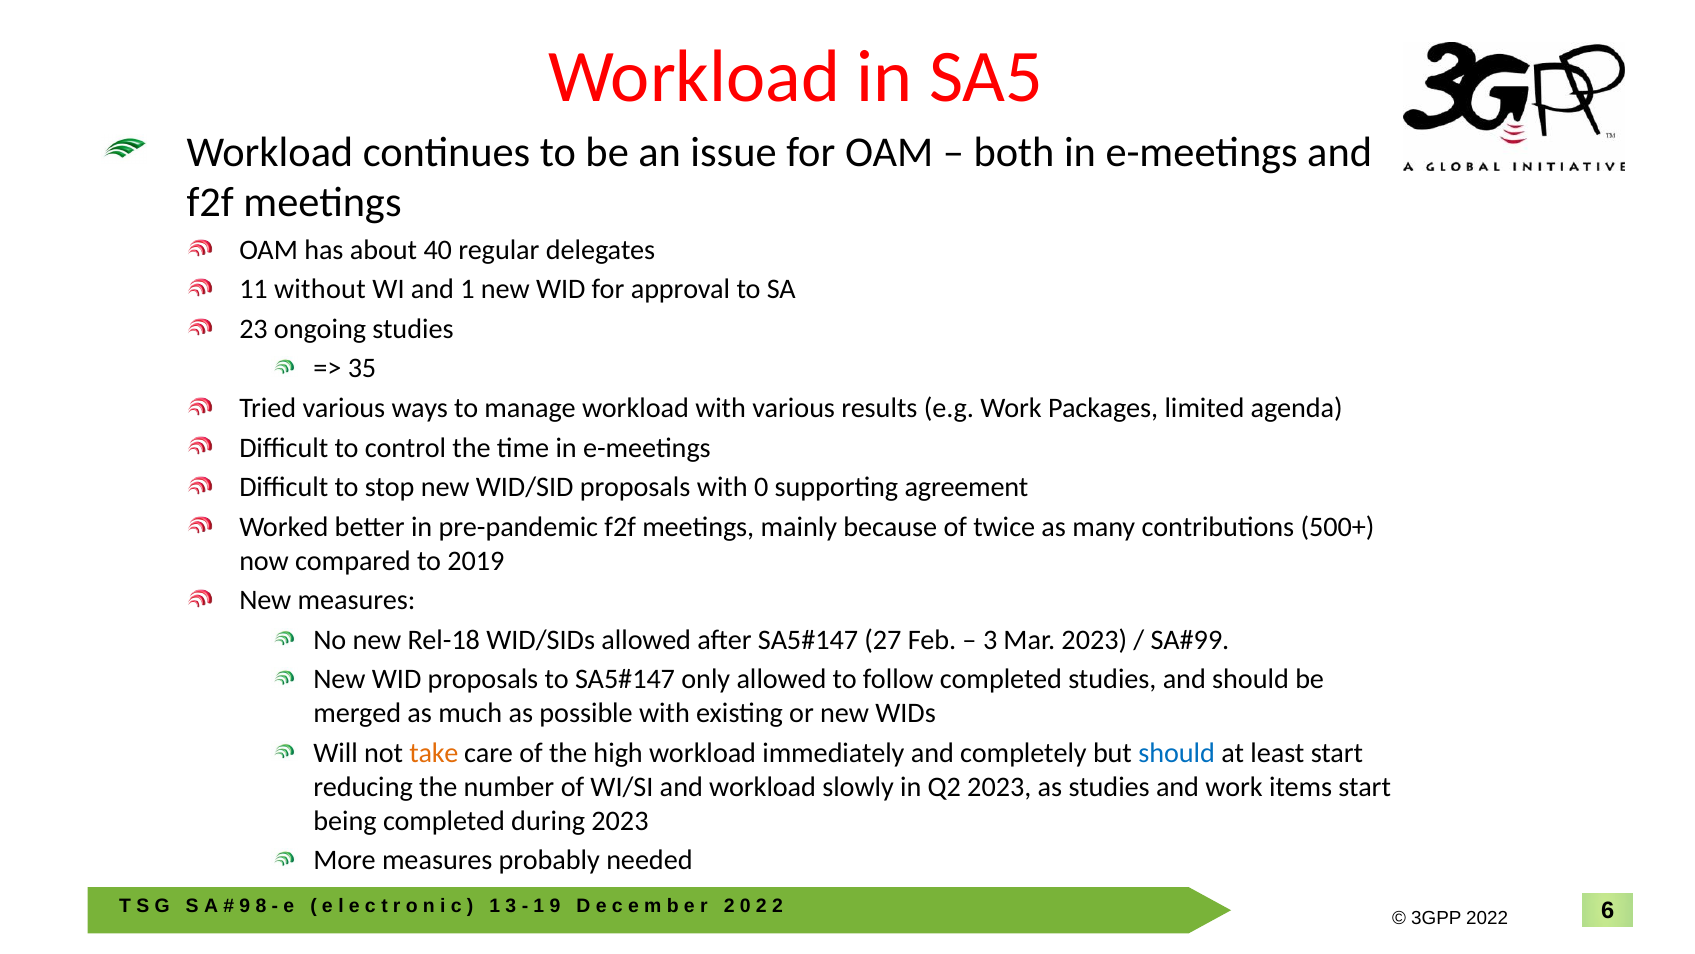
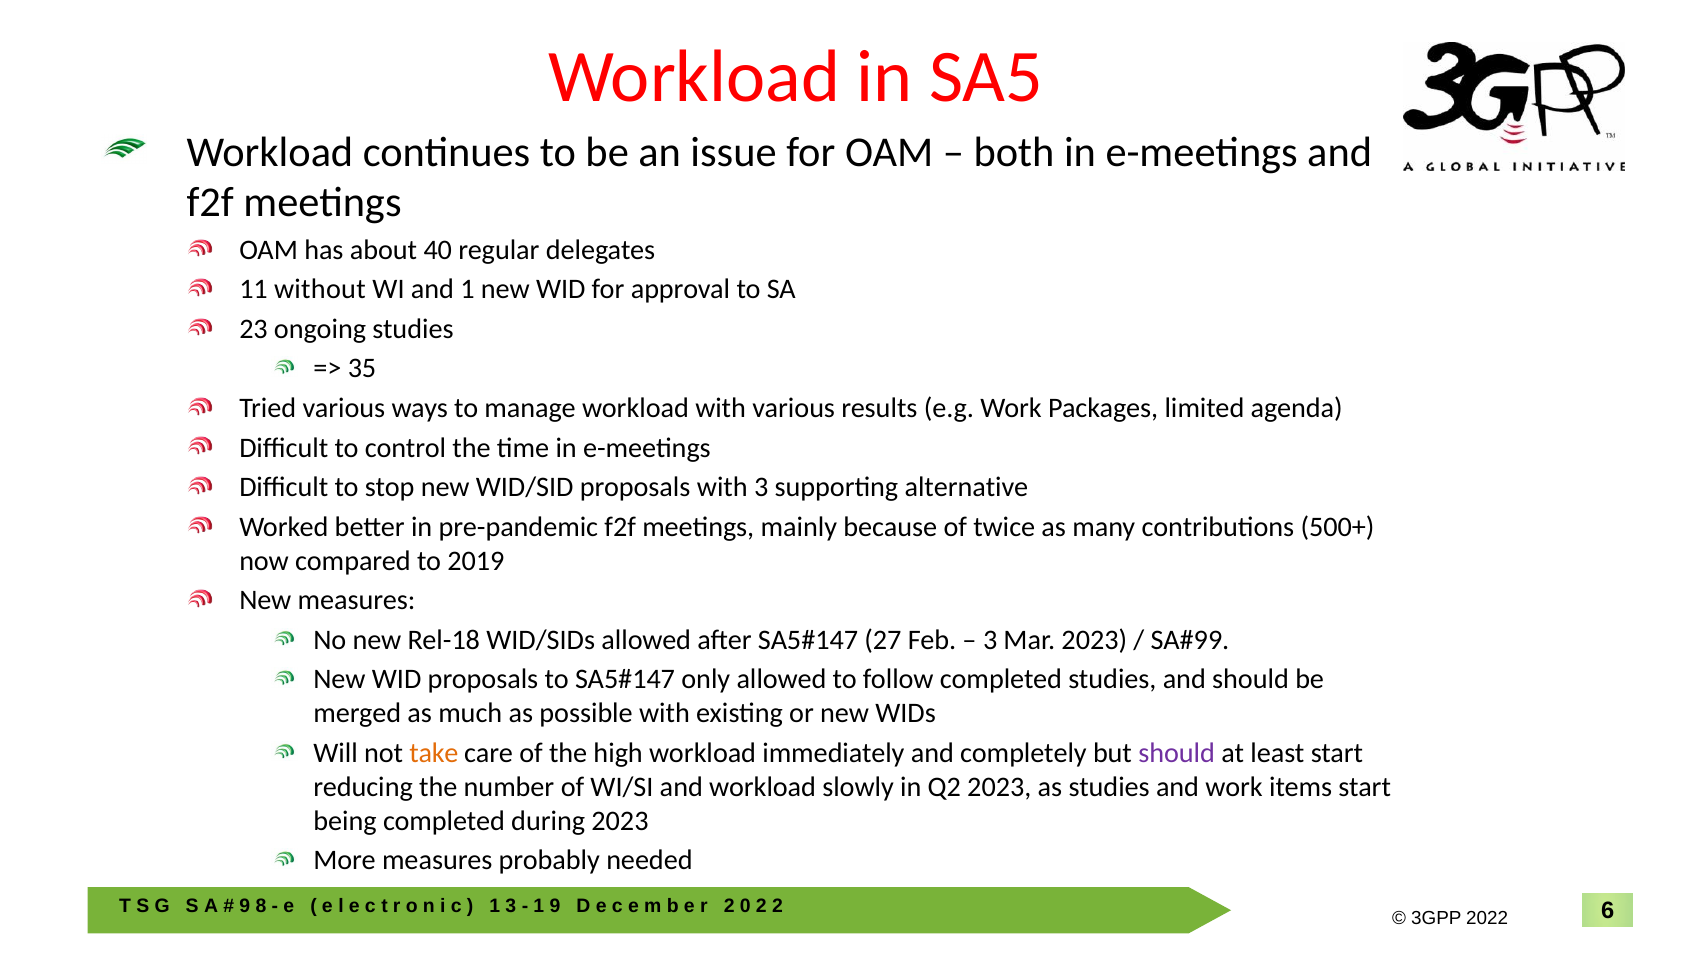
with 0: 0 -> 3 (761, 487)
agreement: agreement -> alternative (966, 487)
should colour: blue -> purple (1177, 753)
